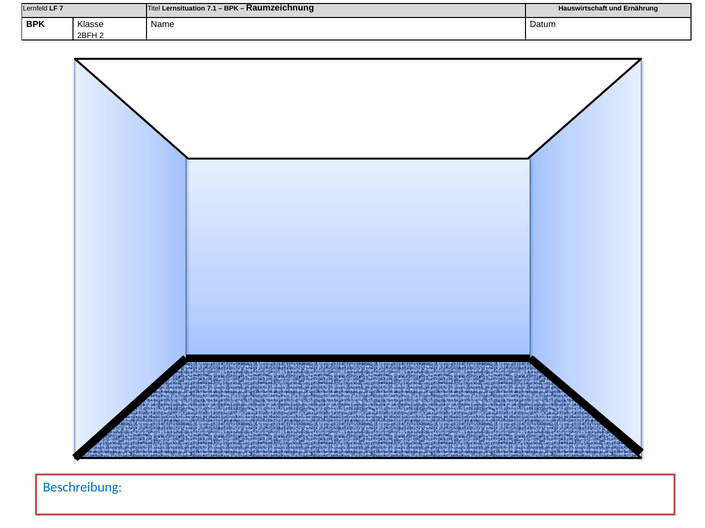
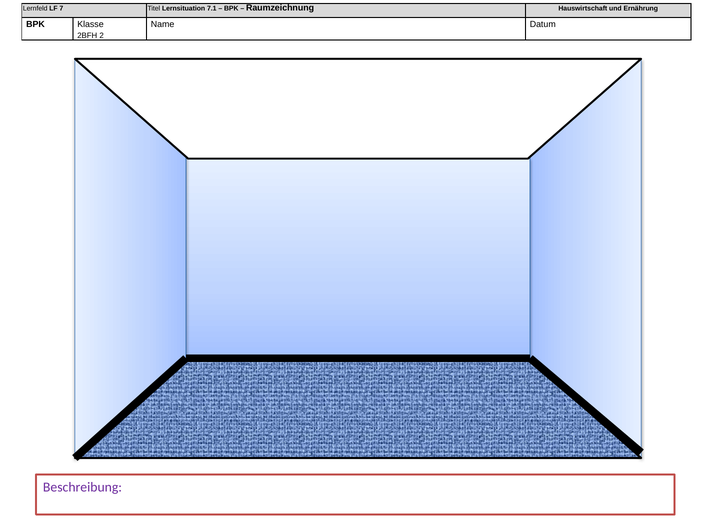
Beschreibung colour: blue -> purple (83, 488)
